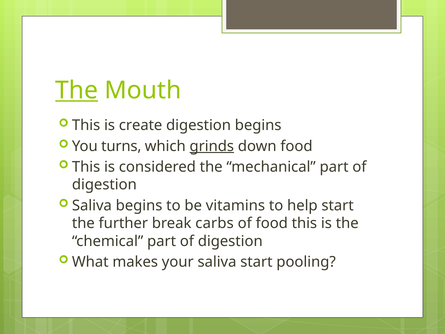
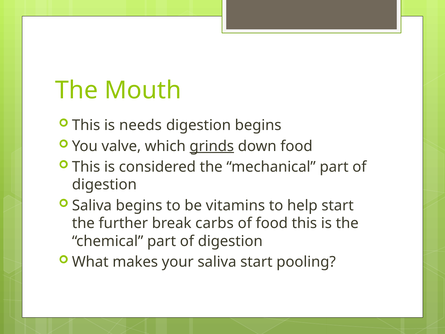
The underline: present -> none (77, 90)
create: create -> needs (140, 125)
turns: turns -> valve (121, 146)
